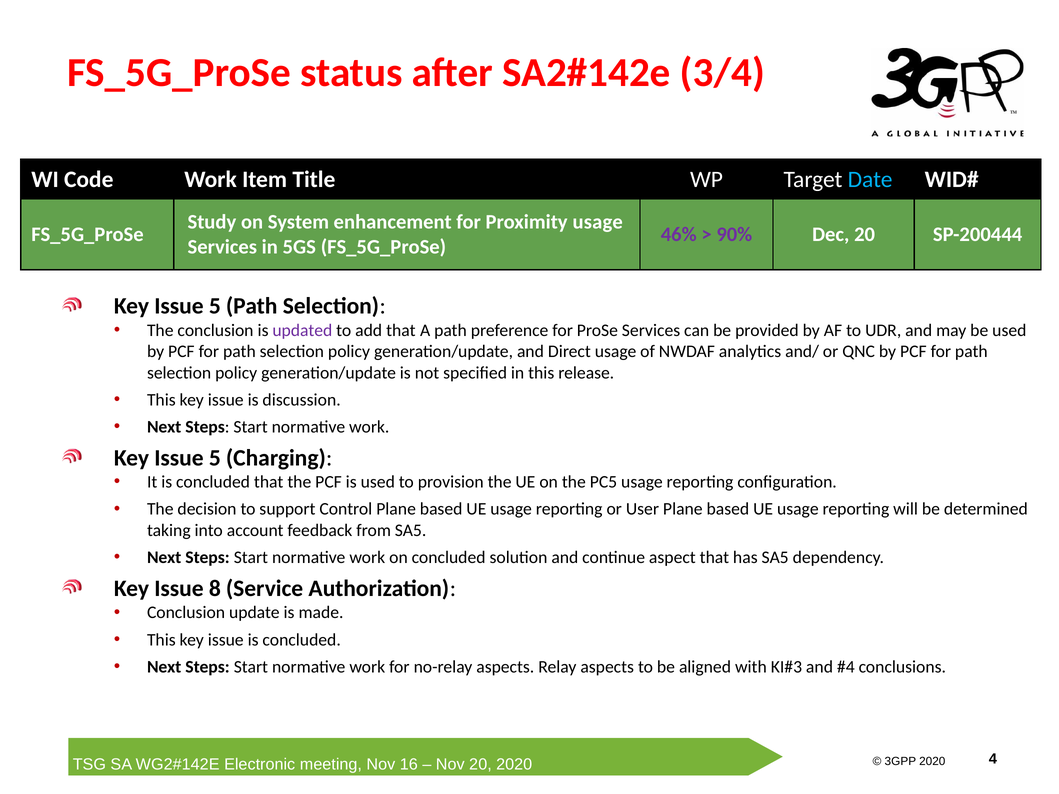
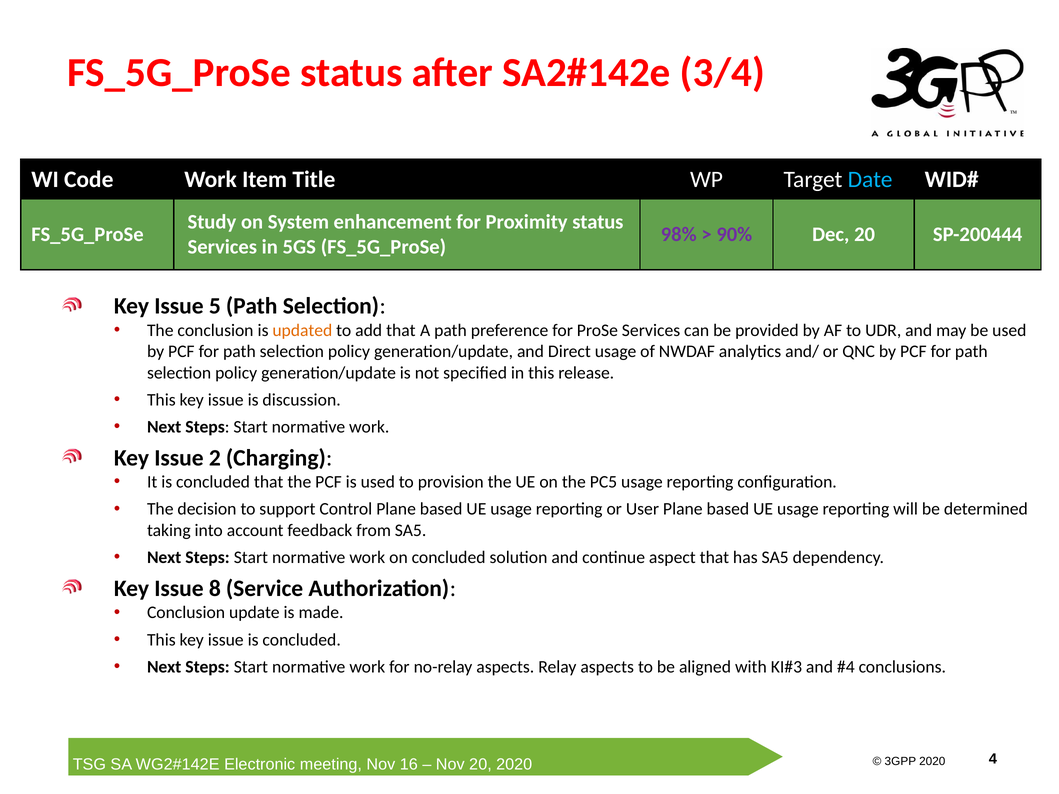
Proximity usage: usage -> status (598, 222)
46%: 46% -> 98% (679, 235)
updated colour: purple -> orange (302, 331)
5: 5 -> 2 (215, 458)
